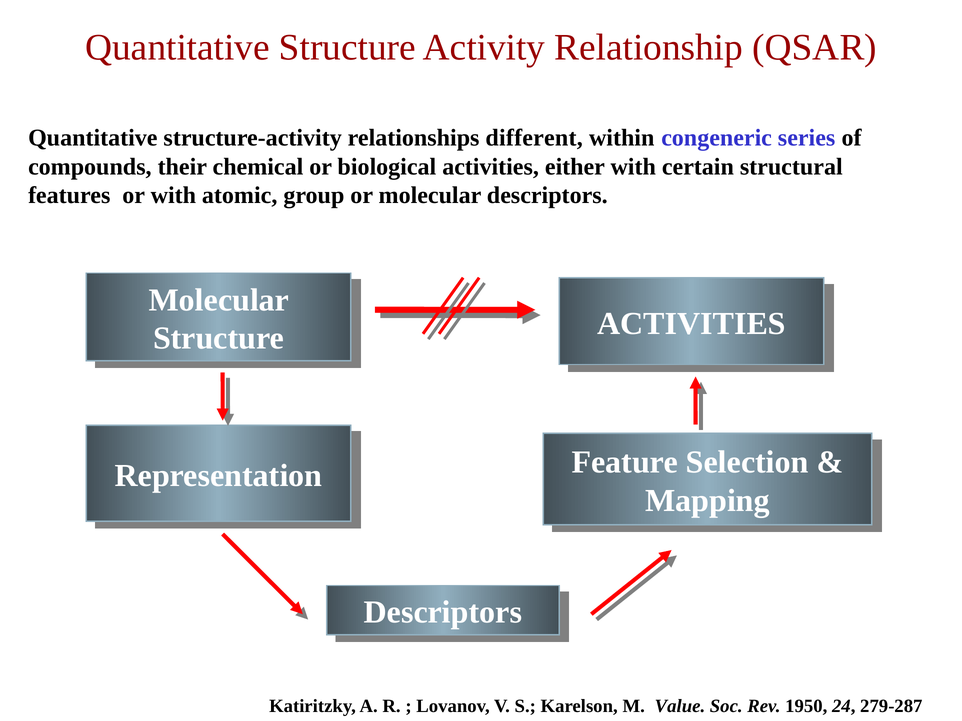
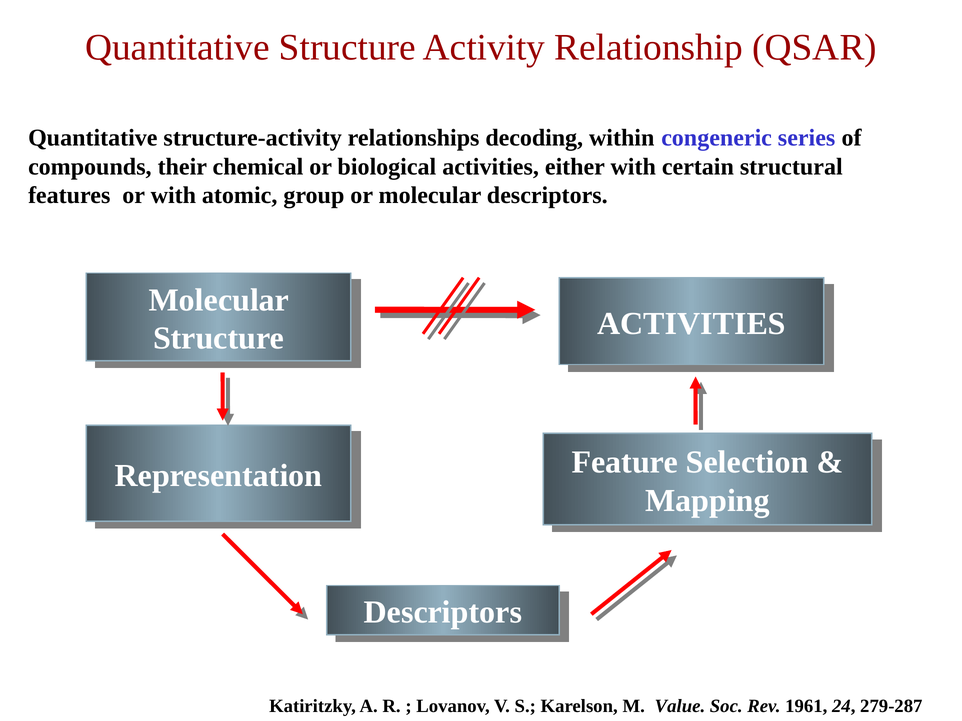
different: different -> decoding (534, 138)
1950: 1950 -> 1961 (806, 707)
